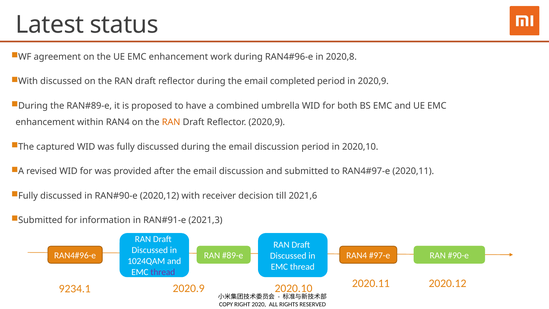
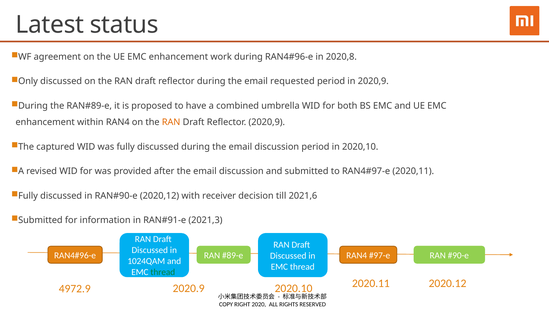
With: With -> Only (28, 81)
completed: completed -> requested (292, 81)
thread colour: purple -> green (163, 272)
9234.1: 9234.1 -> 4972.9 (75, 288)
